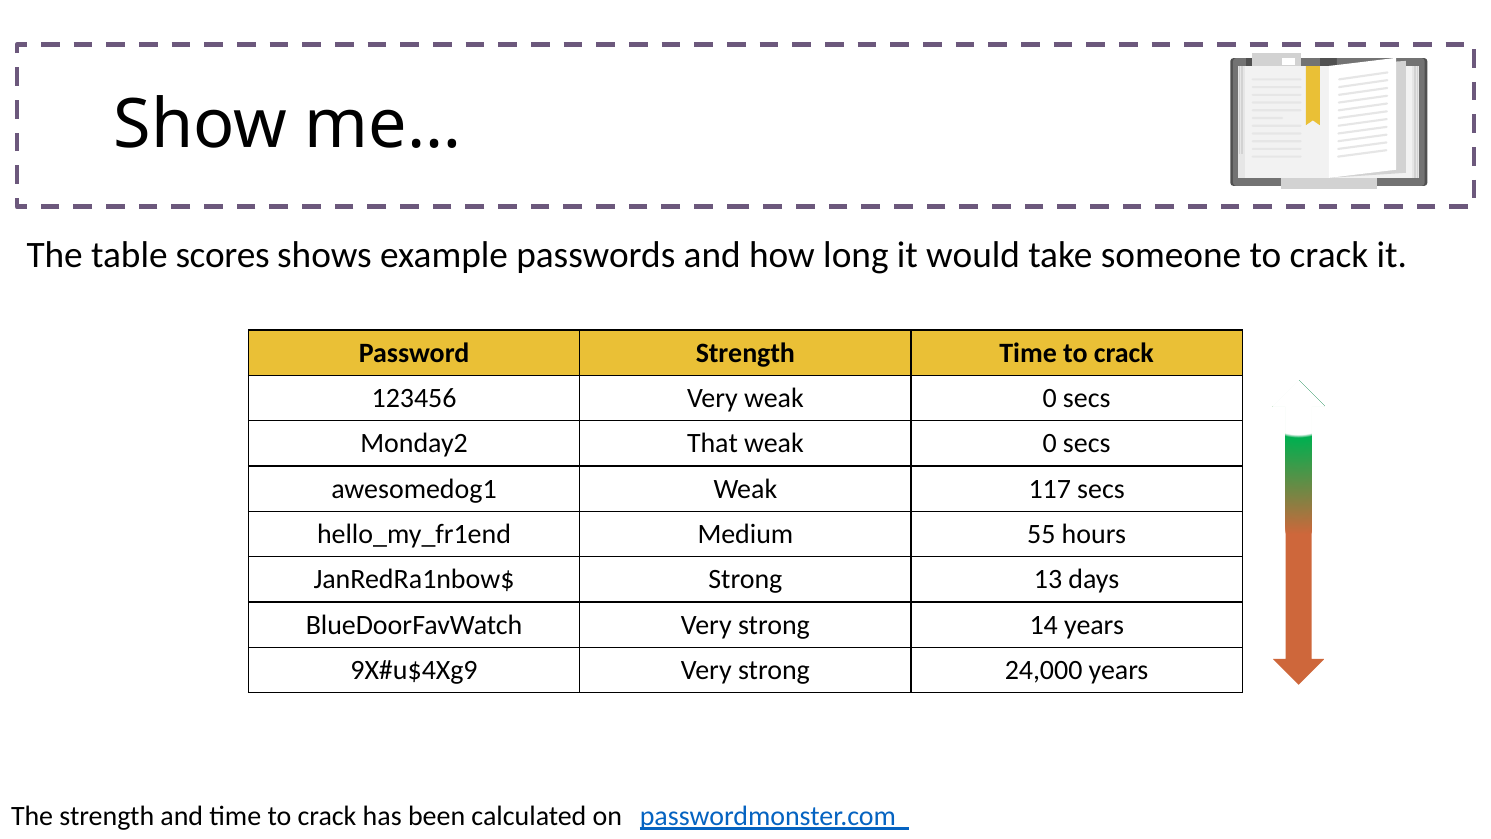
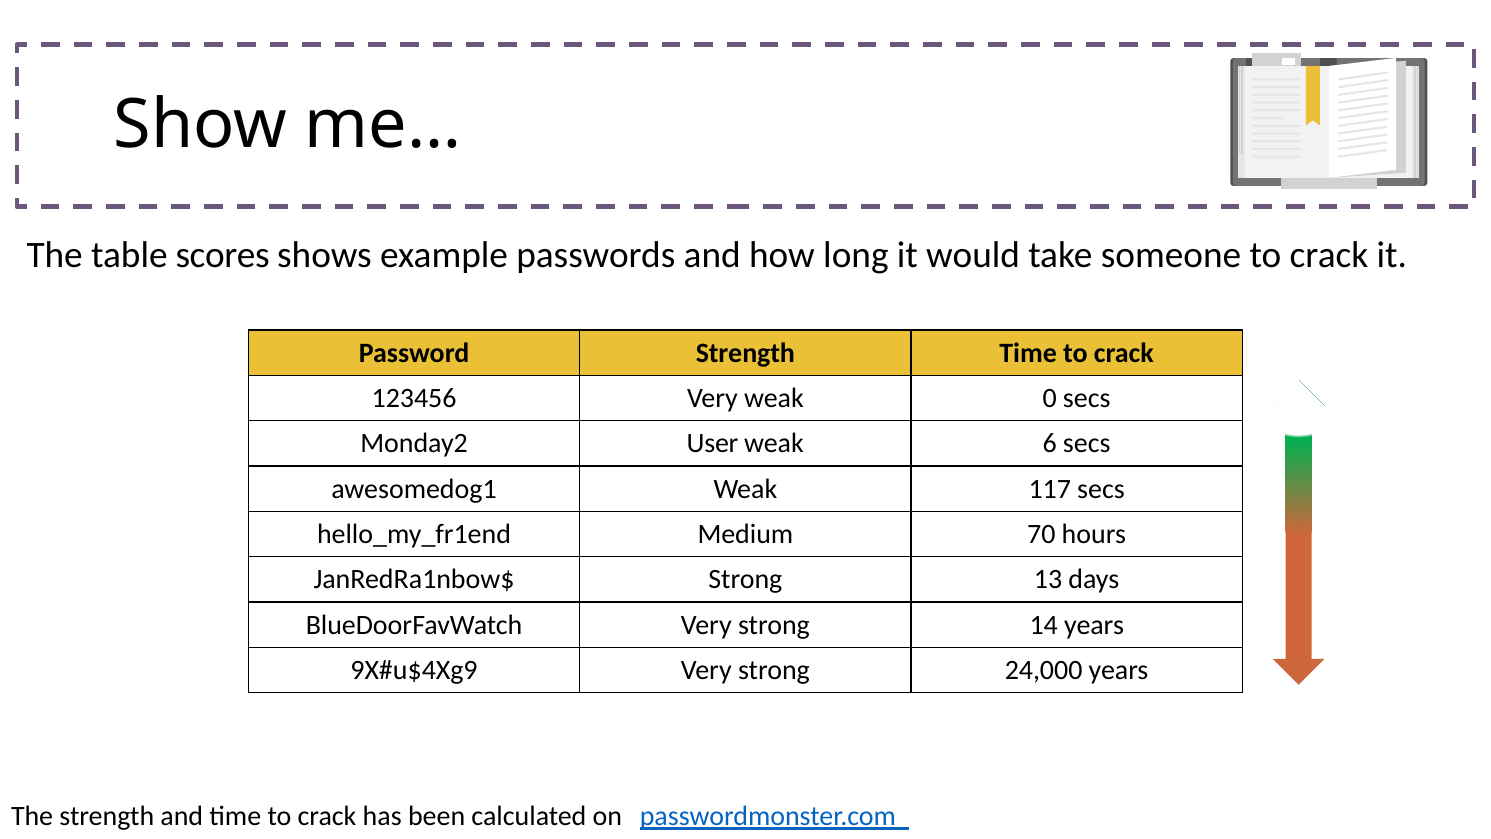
That: That -> User (713, 443)
0: 0 -> 6 (1050, 443)
55: 55 -> 70 (1041, 534)
